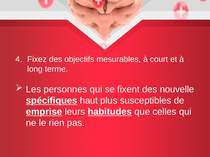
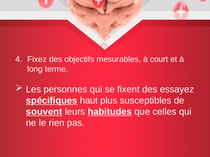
nouvelle: nouvelle -> essayez (177, 90)
emprise: emprise -> souvent (44, 112)
